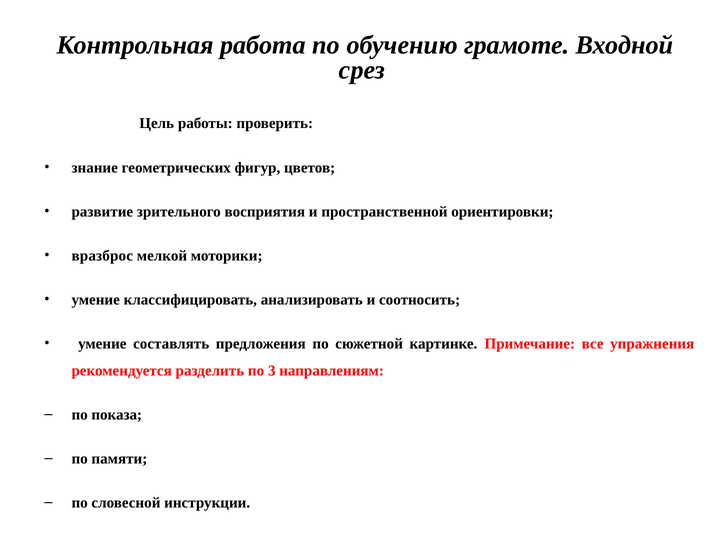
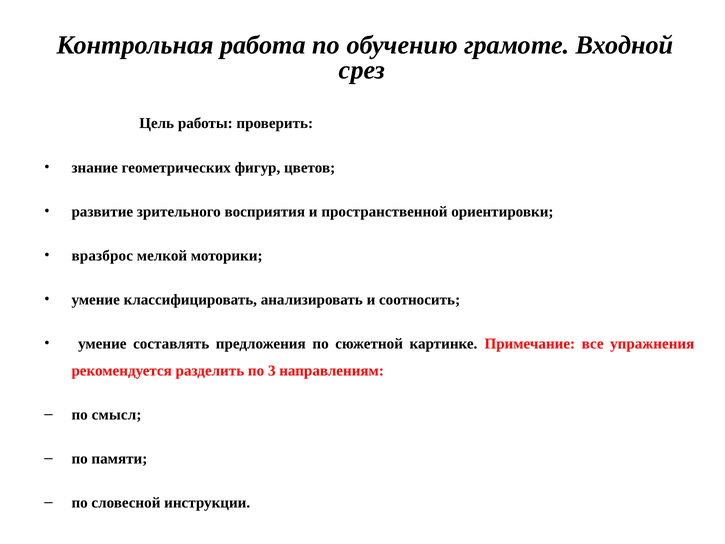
показа: показа -> смысл (117, 415)
